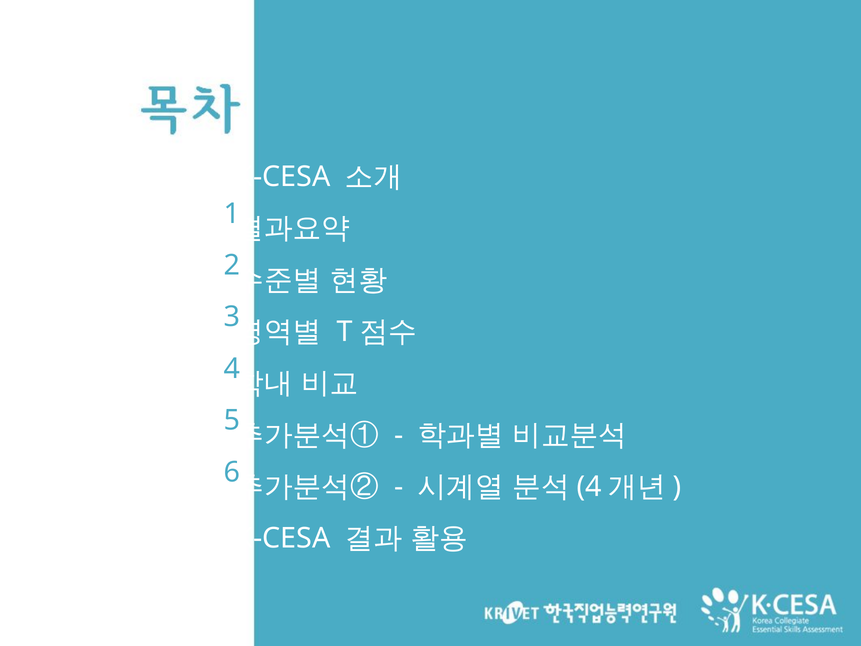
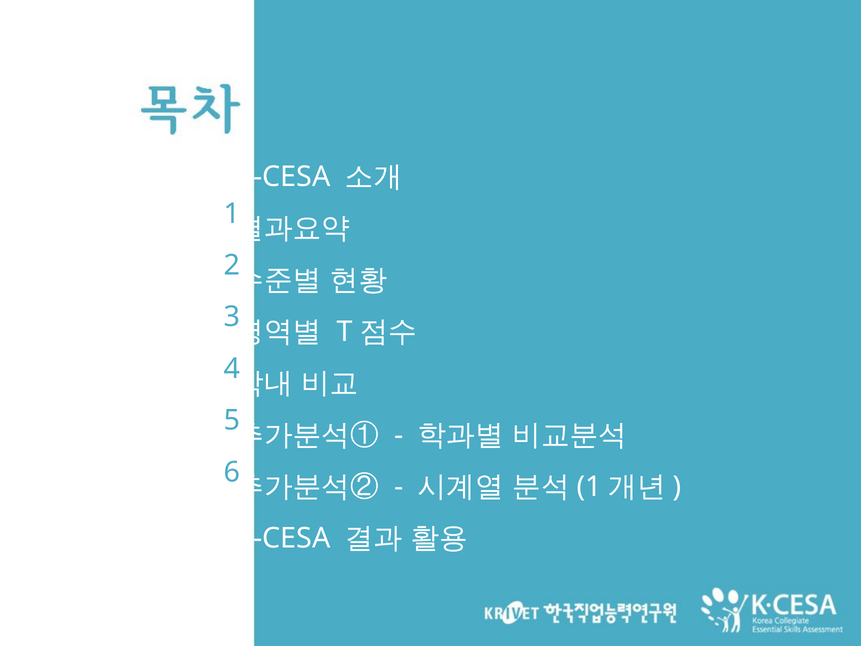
4: 4 -> 1 (589, 487)
